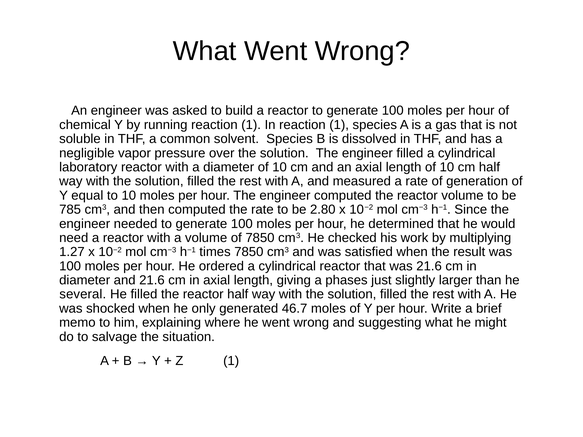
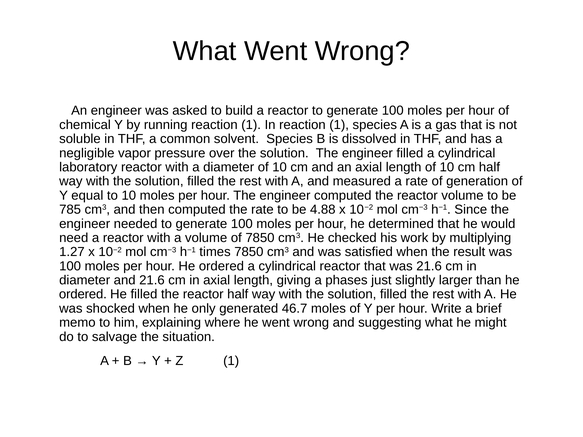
2.80: 2.80 -> 4.88 (323, 210)
several: several -> ordered (83, 295)
